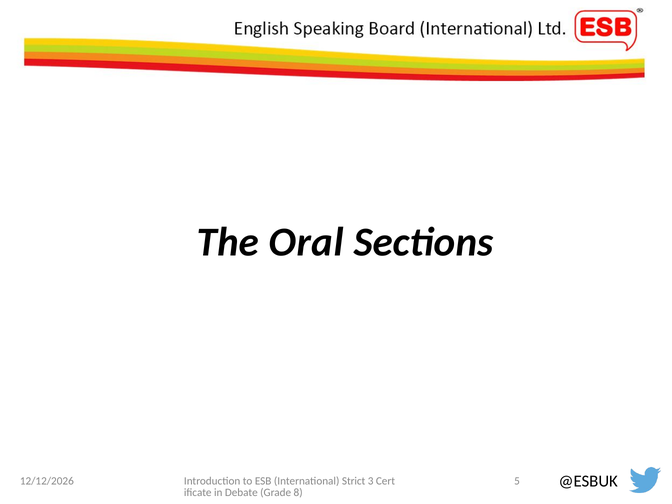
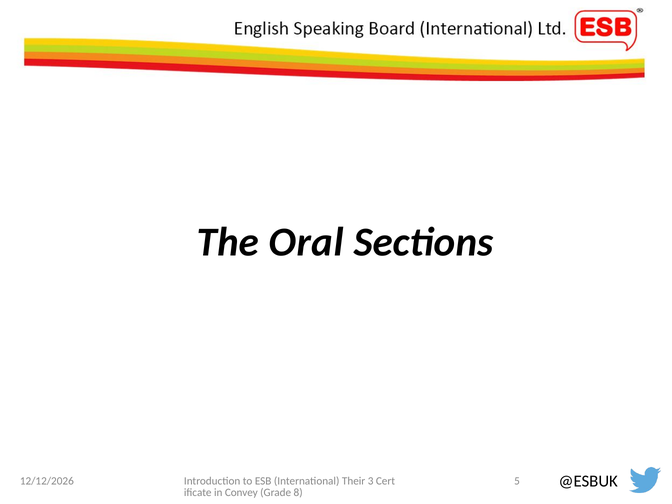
Strict: Strict -> Their (354, 481)
Debate: Debate -> Convey (241, 492)
